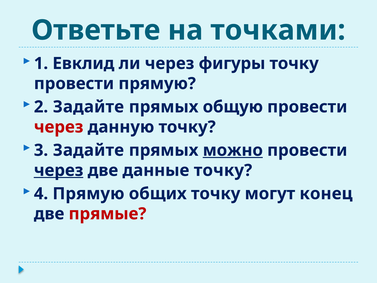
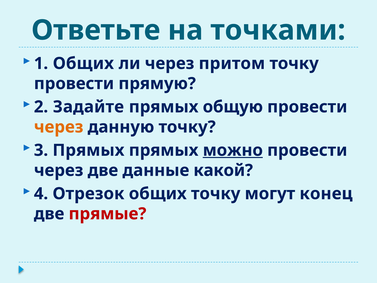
1 Евклид: Евклид -> Общих (83, 63)
фигуры: фигуры -> притом (232, 63)
через colour: red -> orange (59, 127)
3 Задайте: Задайте -> Прямых (88, 150)
через underline: present -> none (59, 170)
данные точку: точку -> какой (223, 170)
4 Прямую: Прямую -> Отрезок (88, 193)
